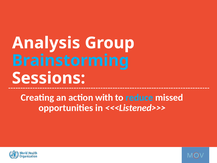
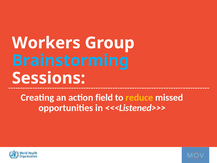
Analysis: Analysis -> Workers (46, 43)
with: with -> field (104, 97)
reduce colour: light blue -> yellow (139, 97)
